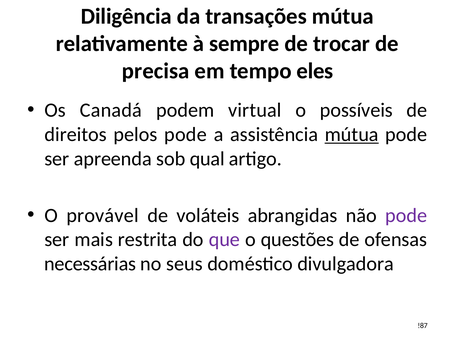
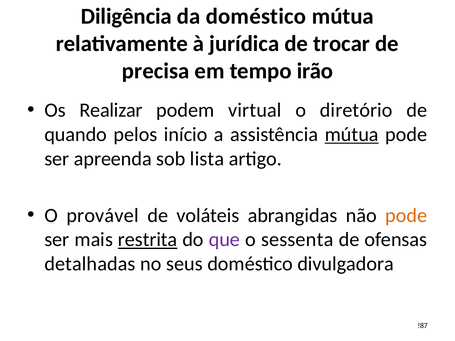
da transações: transações -> doméstico (256, 16)
sempre: sempre -> jurídica (244, 44)
eles: eles -> irão (315, 71)
Canadá: Canadá -> Realizar (111, 110)
possíveis: possíveis -> diretório (356, 110)
direitos: direitos -> quando (76, 135)
pelos pode: pode -> início (186, 135)
qual: qual -> lista (207, 159)
pode colour: purple -> orange (406, 216)
restrita underline: none -> present (148, 240)
questões: questões -> sessenta (297, 240)
necessárias: necessárias -> detalhadas (90, 264)
